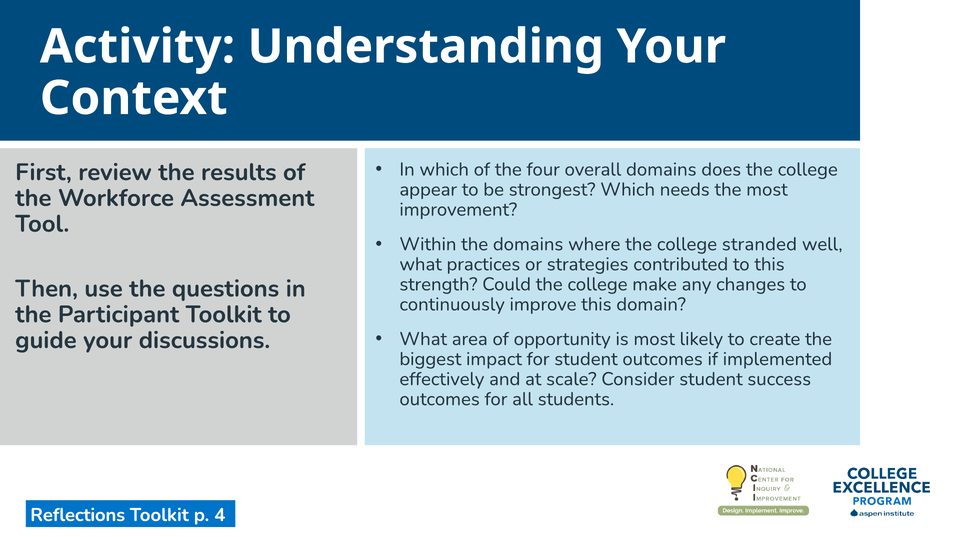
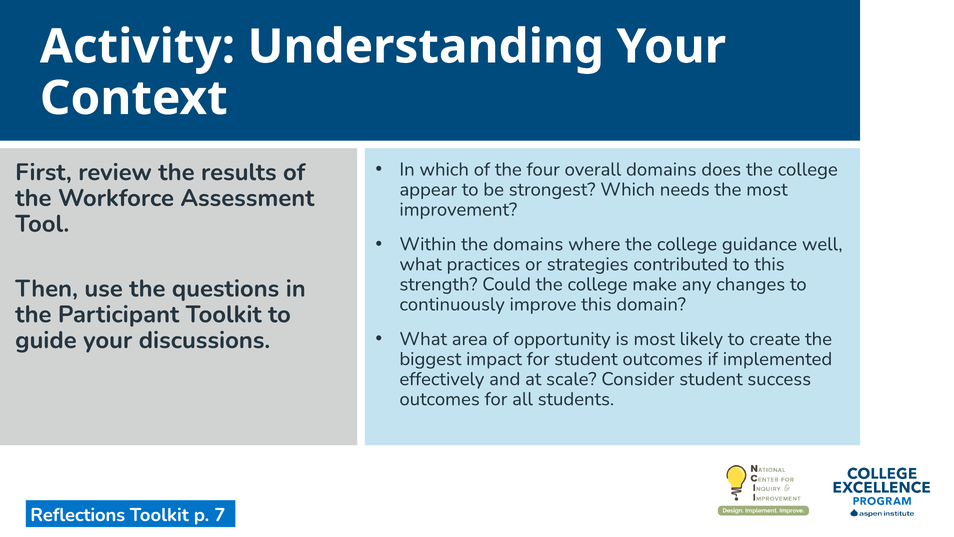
stranded: stranded -> guidance (759, 244)
4: 4 -> 7 (220, 515)
